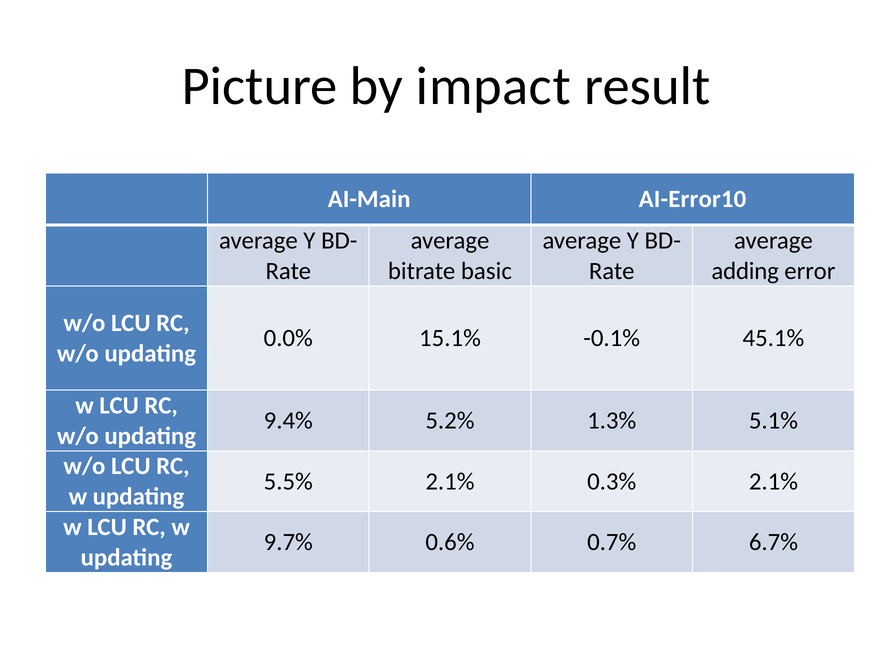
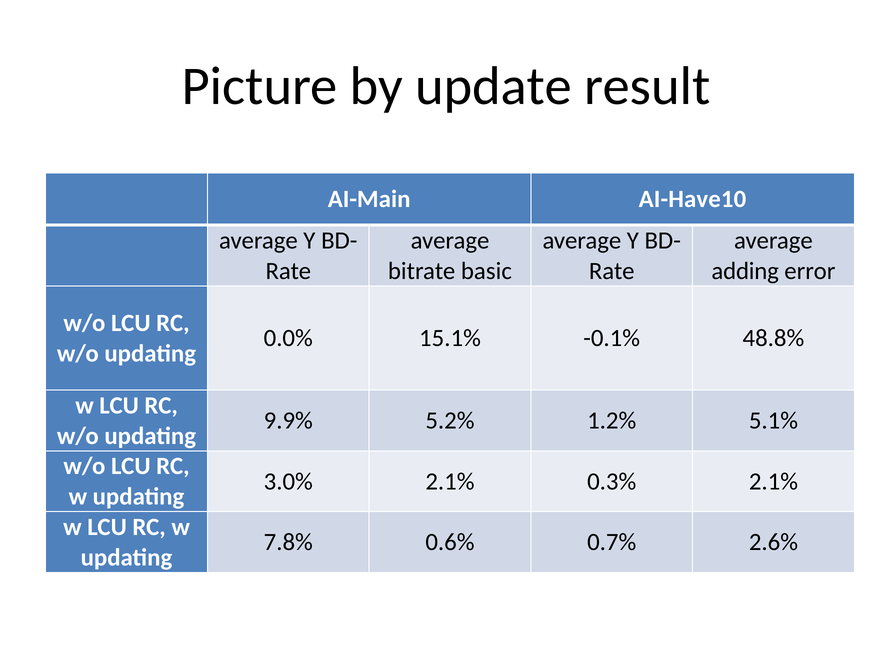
impact: impact -> update (494, 86)
AI-Error10: AI-Error10 -> AI-Have10 (692, 199)
45.1%: 45.1% -> 48.8% (773, 339)
9.4%: 9.4% -> 9.9% (288, 421)
1.3%: 1.3% -> 1.2% (612, 421)
5.5%: 5.5% -> 3.0% (288, 482)
9.7%: 9.7% -> 7.8% (288, 543)
6.7%: 6.7% -> 2.6% (773, 543)
